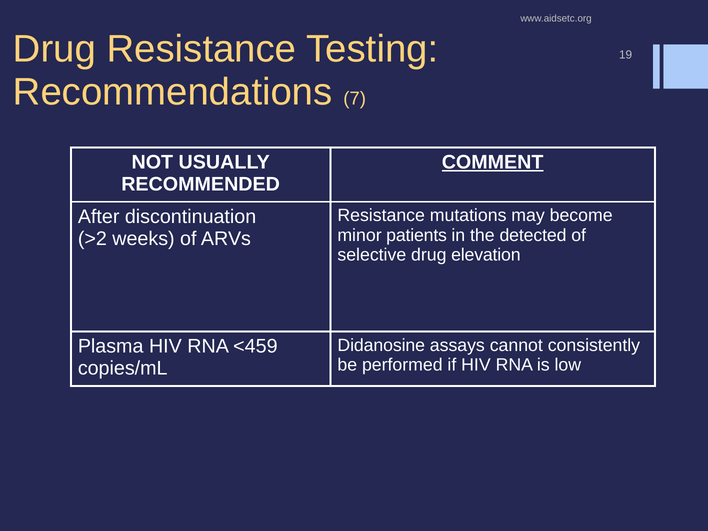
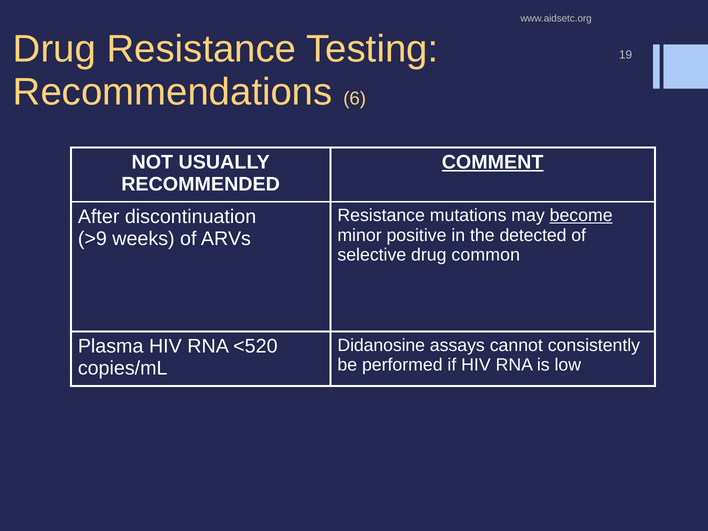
7: 7 -> 6 (355, 99)
become underline: none -> present (581, 216)
patients: patients -> positive (417, 235)
>2: >2 -> >9 (92, 239)
elevation: elevation -> common (486, 255)
<459: <459 -> <520 (255, 346)
